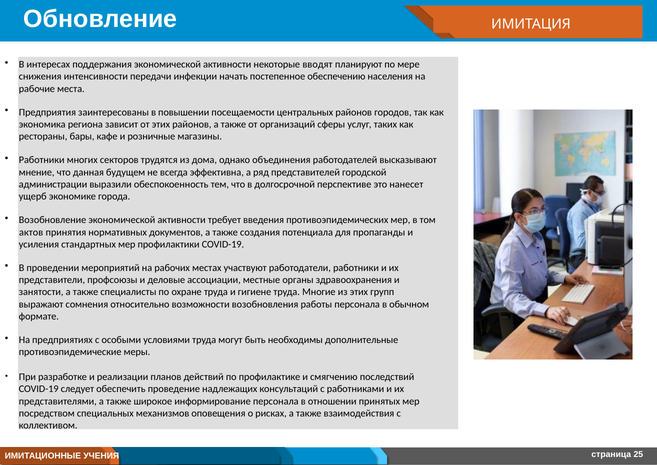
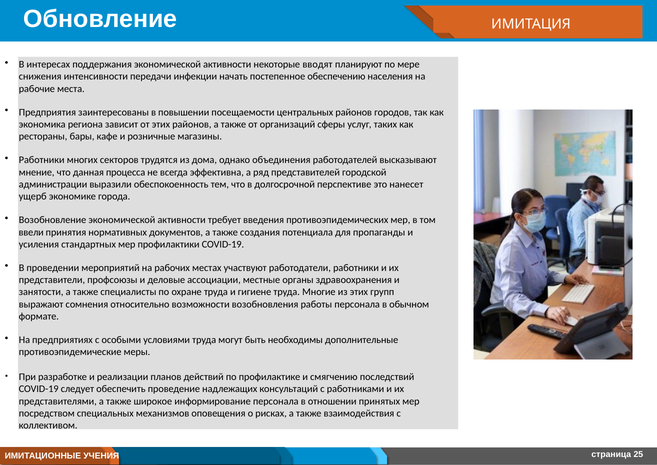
будущем: будущем -> процесса (126, 172)
актов: актов -> ввели (31, 232)
